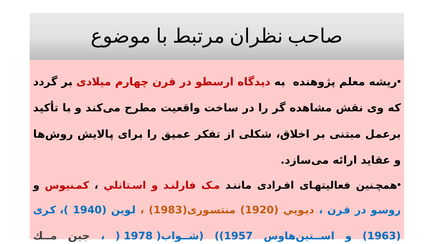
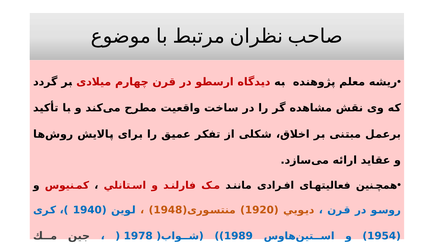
1983: 1983 -> 1948 (168, 210)
1957: 1957 -> 1989 (238, 236)
1963: 1963 -> 1954 (382, 236)
